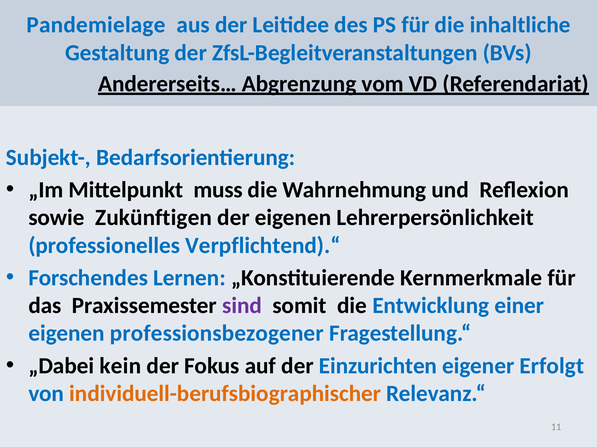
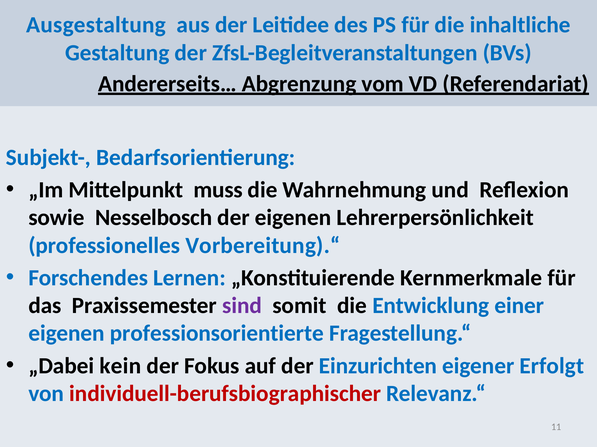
Pandemielage: Pandemielage -> Ausgestaltung (96, 25)
Zukünftigen: Zukünftigen -> Nesselbosch (154, 218)
Verpflichtend).“: Verpflichtend).“ -> Vorbereitung).“ (263, 246)
professionsbezogener: professionsbezogener -> professionsorientierte (217, 334)
individuell-berufsbiographischer colour: orange -> red (225, 394)
